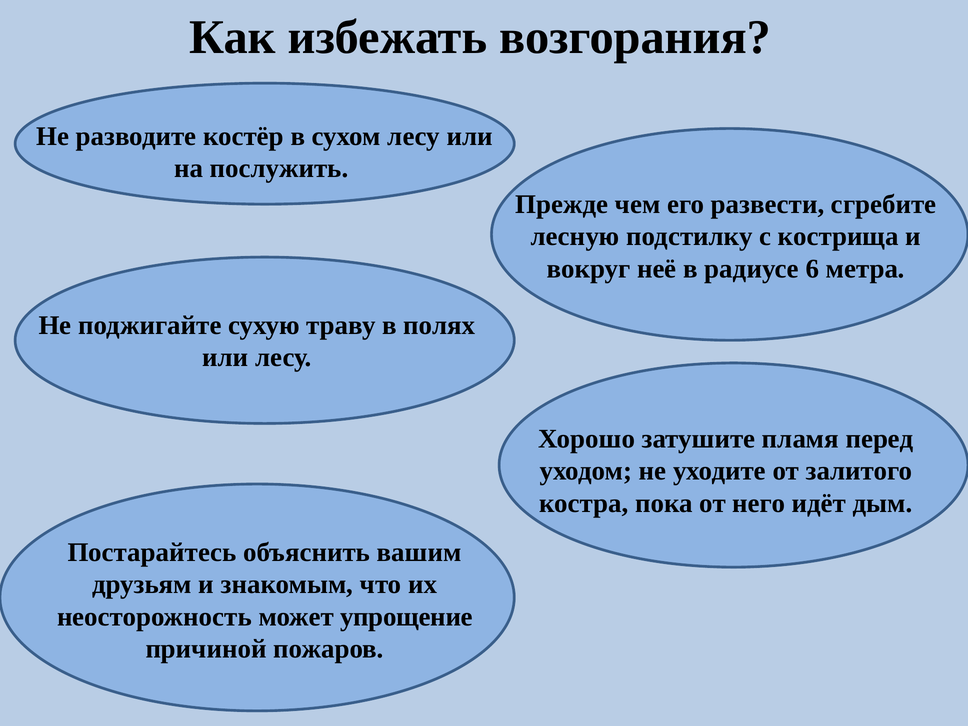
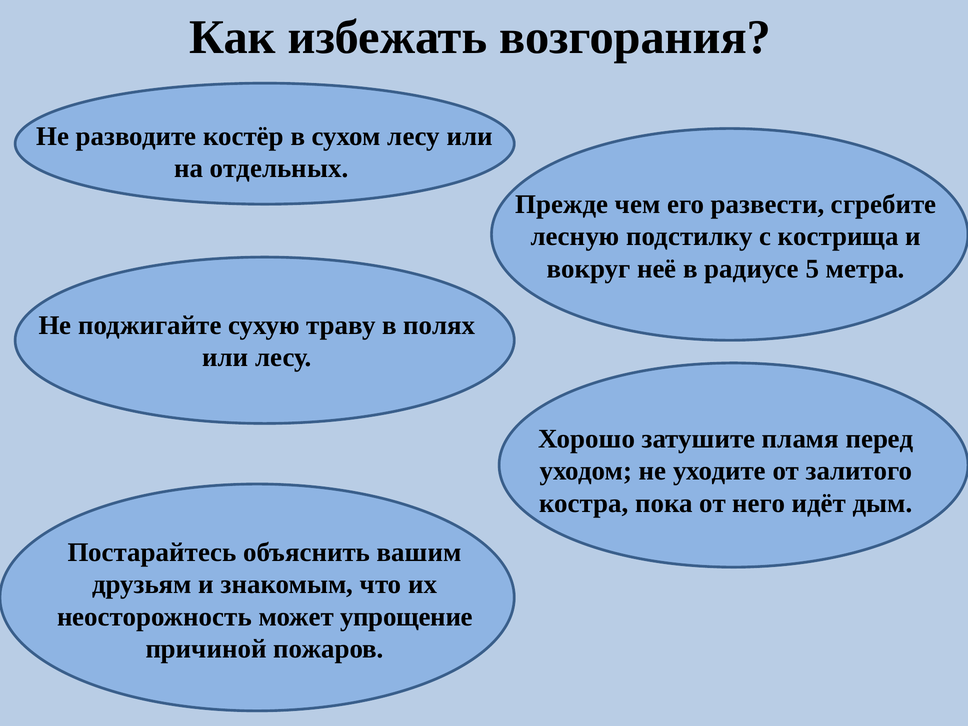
послужить: послужить -> отдельных (279, 168)
6: 6 -> 5 (812, 269)
